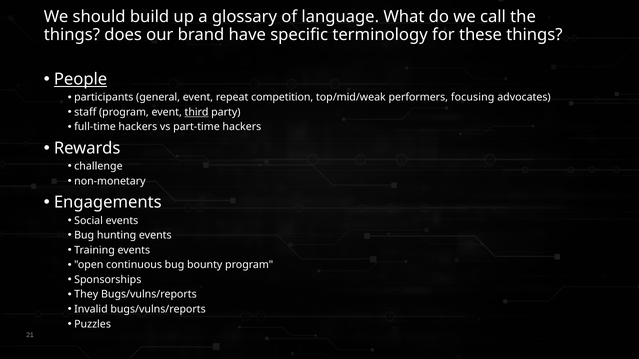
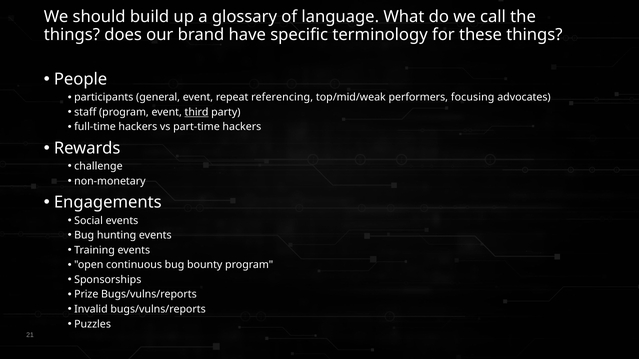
People underline: present -> none (81, 79)
competition: competition -> referencing (282, 97)
They: They -> Prize (86, 295)
